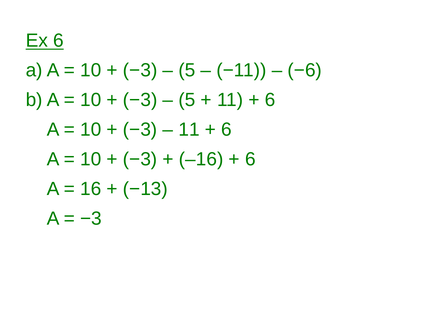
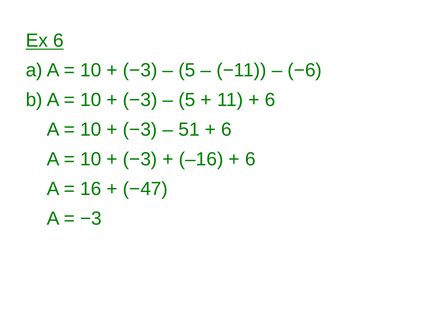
11: 11 -> 51 (189, 130)
−13: −13 -> −47 (145, 189)
